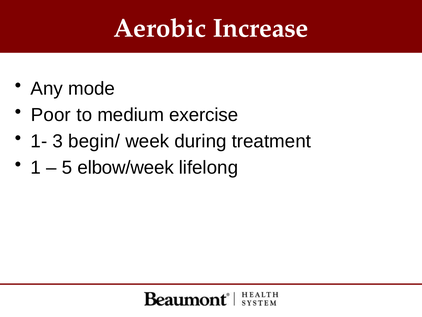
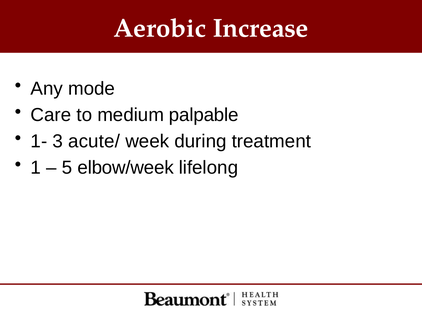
Poor: Poor -> Care (51, 115)
exercise: exercise -> palpable (204, 115)
begin/: begin/ -> acute/ (94, 141)
